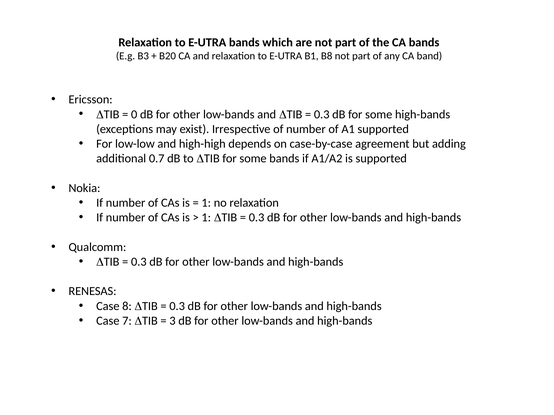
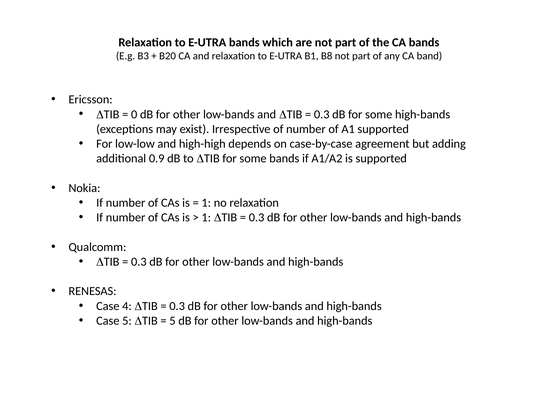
0.7: 0.7 -> 0.9 (157, 159)
8: 8 -> 4 (127, 306)
Case 7: 7 -> 5 (127, 321)
3: 3 -> 5 (173, 321)
